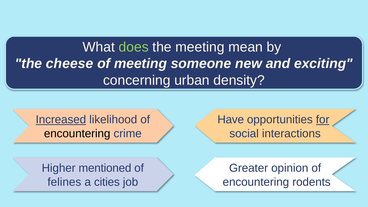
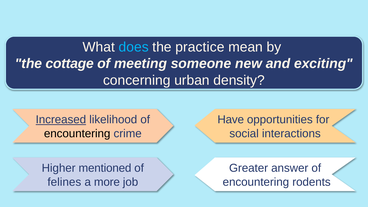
does colour: light green -> light blue (134, 47)
the meeting: meeting -> practice (200, 47)
cheese: cheese -> cottage (70, 64)
for underline: present -> none (323, 120)
opinion: opinion -> answer (290, 168)
cities: cities -> more (107, 182)
